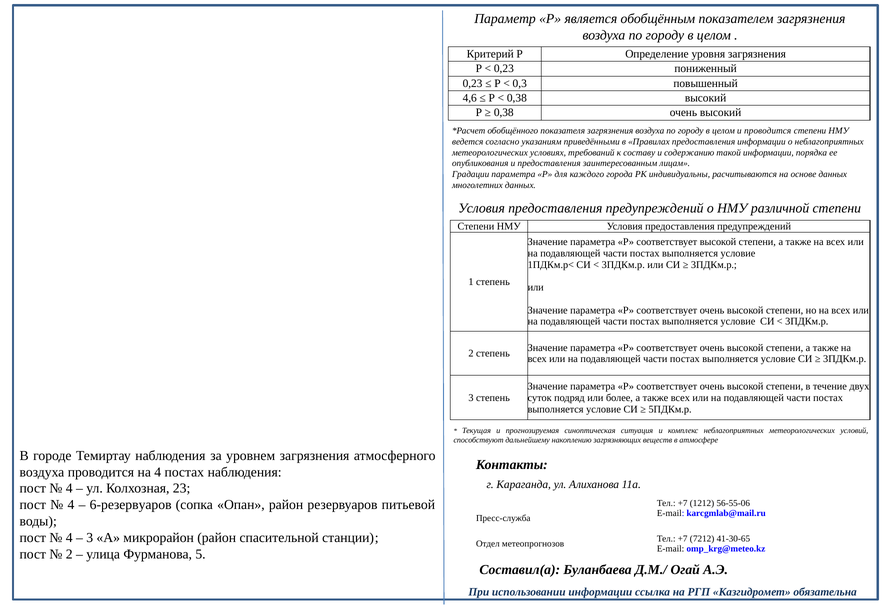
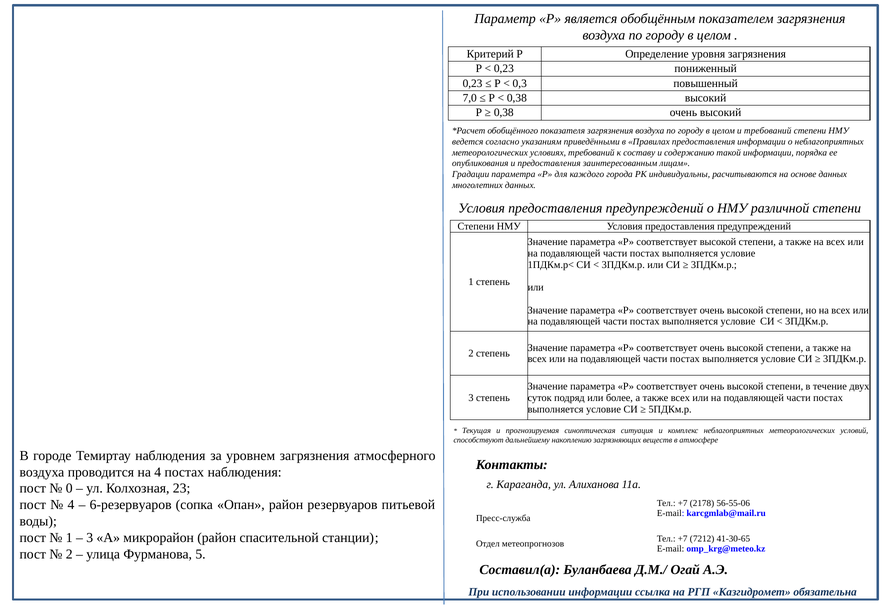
4,6: 4,6 -> 7,0 (470, 98)
и проводится: проводится -> требований (768, 131)
4: 4 -> 0 (69, 488)
1212: 1212 -> 2178 (702, 503)
4: 4 -> 1 (69, 537)
